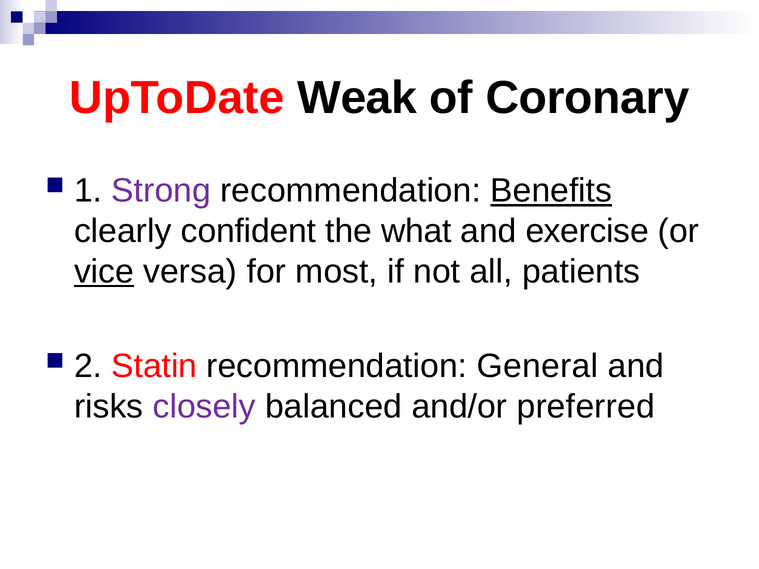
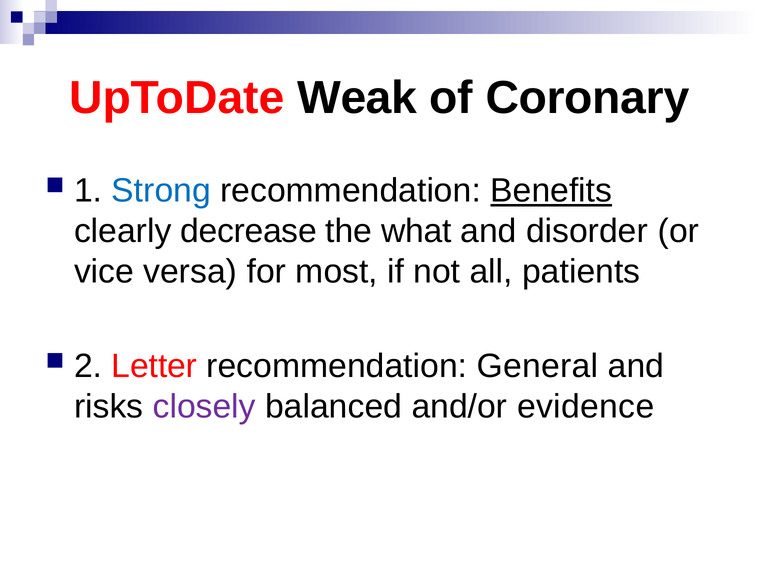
Strong colour: purple -> blue (161, 191)
confident: confident -> decrease (249, 231)
exercise: exercise -> disorder (587, 231)
vice underline: present -> none (104, 272)
Statin: Statin -> Letter (154, 366)
preferred: preferred -> evidence (586, 407)
